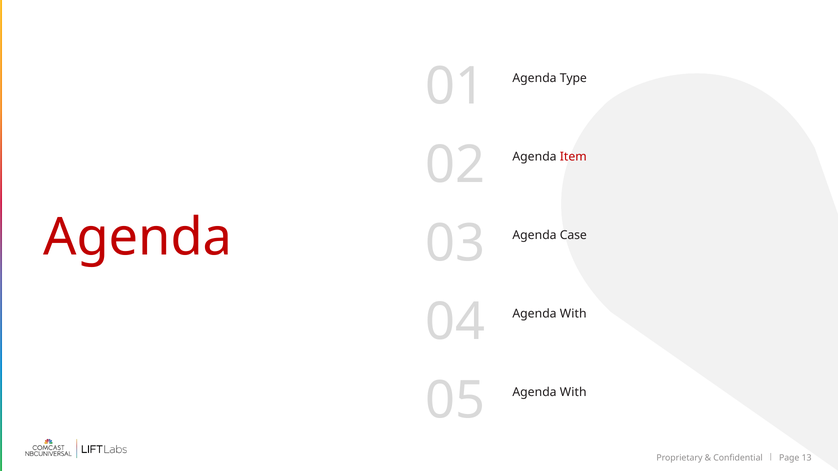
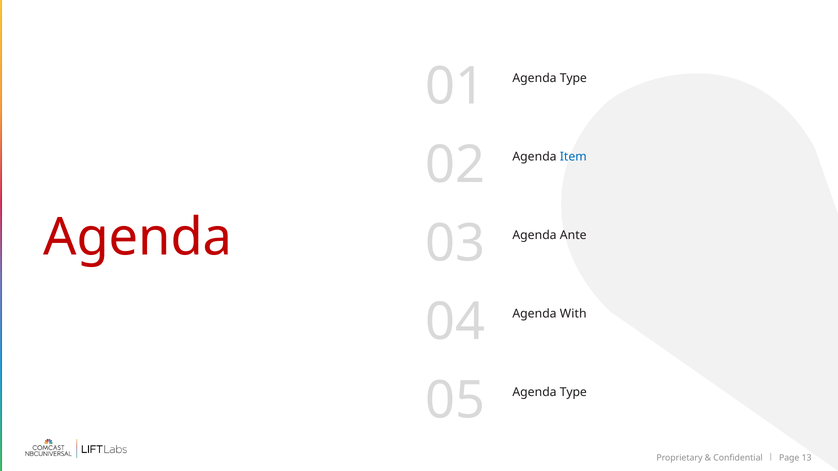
Item colour: red -> blue (573, 157)
Case: Case -> Ante (573, 235)
With: With -> Type (573, 392)
